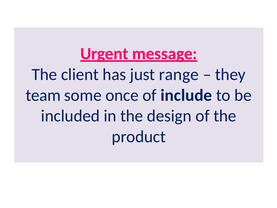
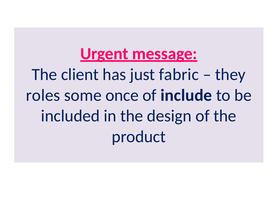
range: range -> fabric (179, 74)
team: team -> roles (43, 95)
